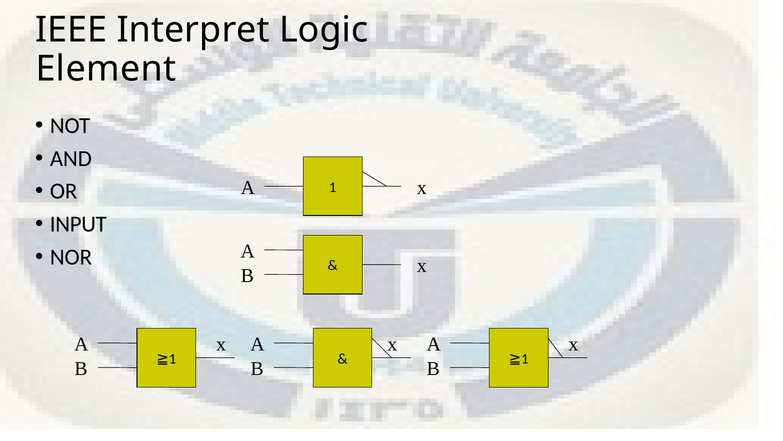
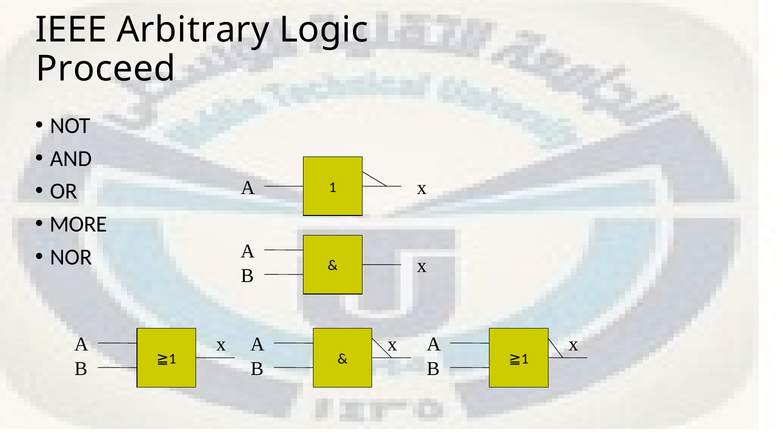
Interpret: Interpret -> Arbitrary (193, 30)
Element: Element -> Proceed (106, 69)
INPUT: INPUT -> MORE (78, 224)
